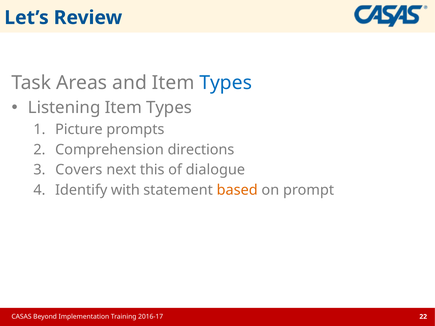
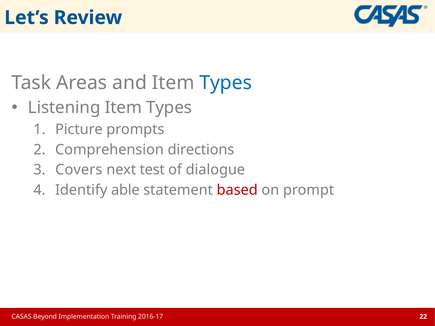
this: this -> test (152, 170)
with: with -> able (125, 190)
based colour: orange -> red (237, 190)
